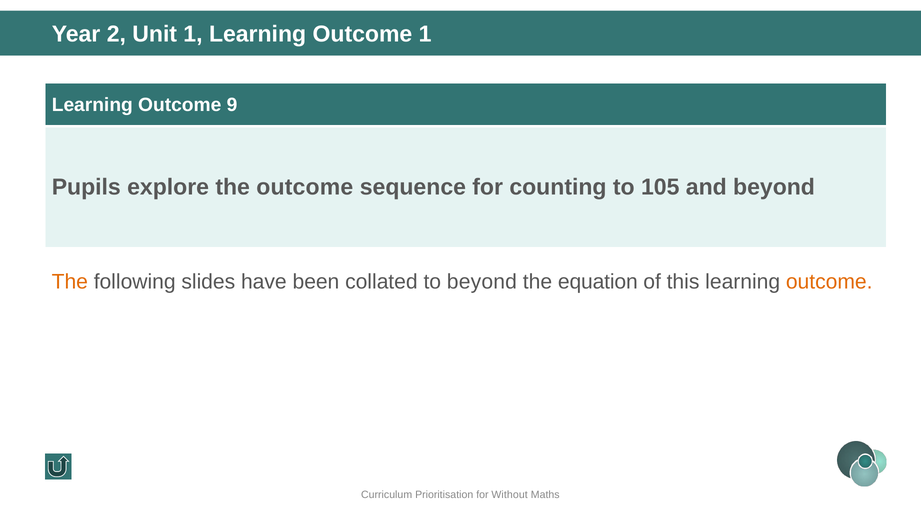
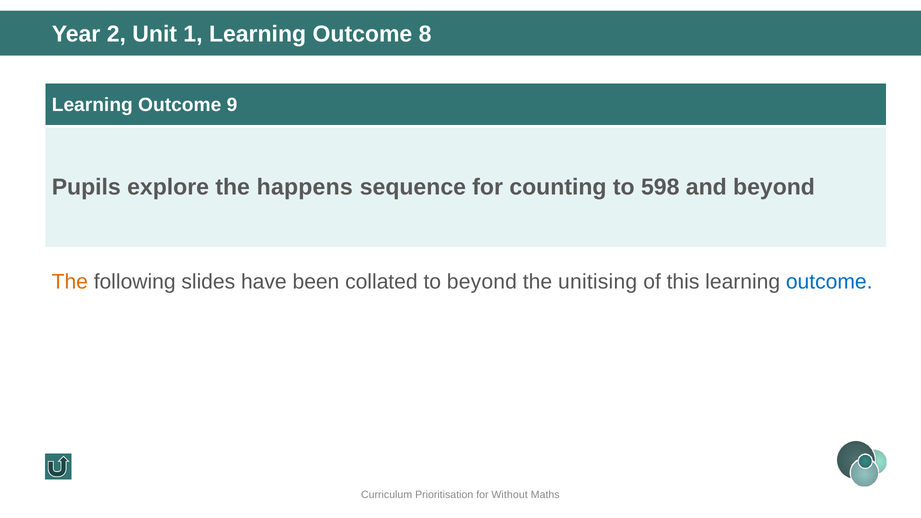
Outcome 1: 1 -> 8 (425, 34)
the outcome: outcome -> happens (305, 187)
105: 105 -> 598 (660, 187)
equation: equation -> unitising (598, 282)
outcome colour: orange -> blue (829, 282)
